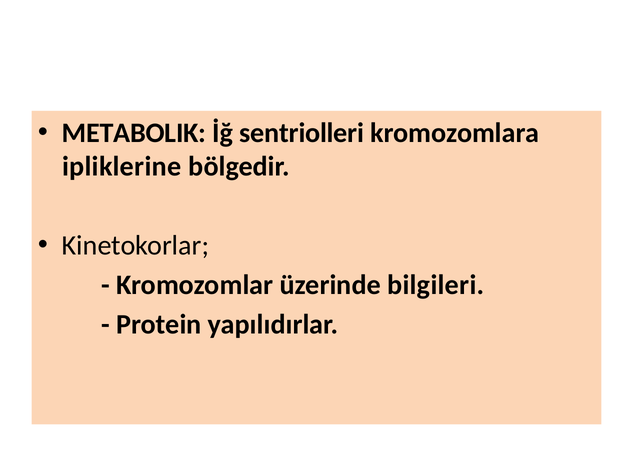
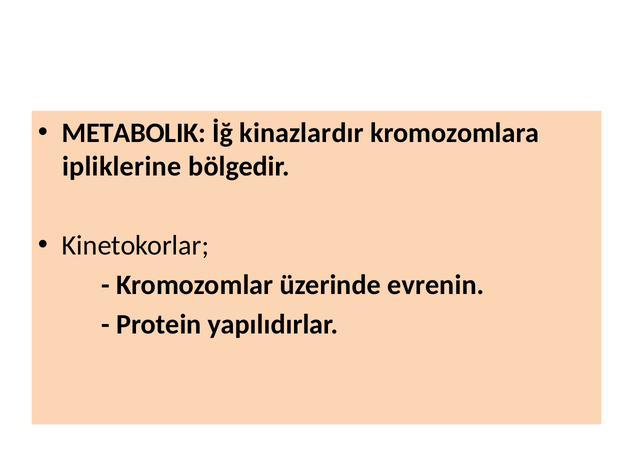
sentriolleri: sentriolleri -> kinazlardır (302, 133)
bilgileri: bilgileri -> evrenin (436, 285)
